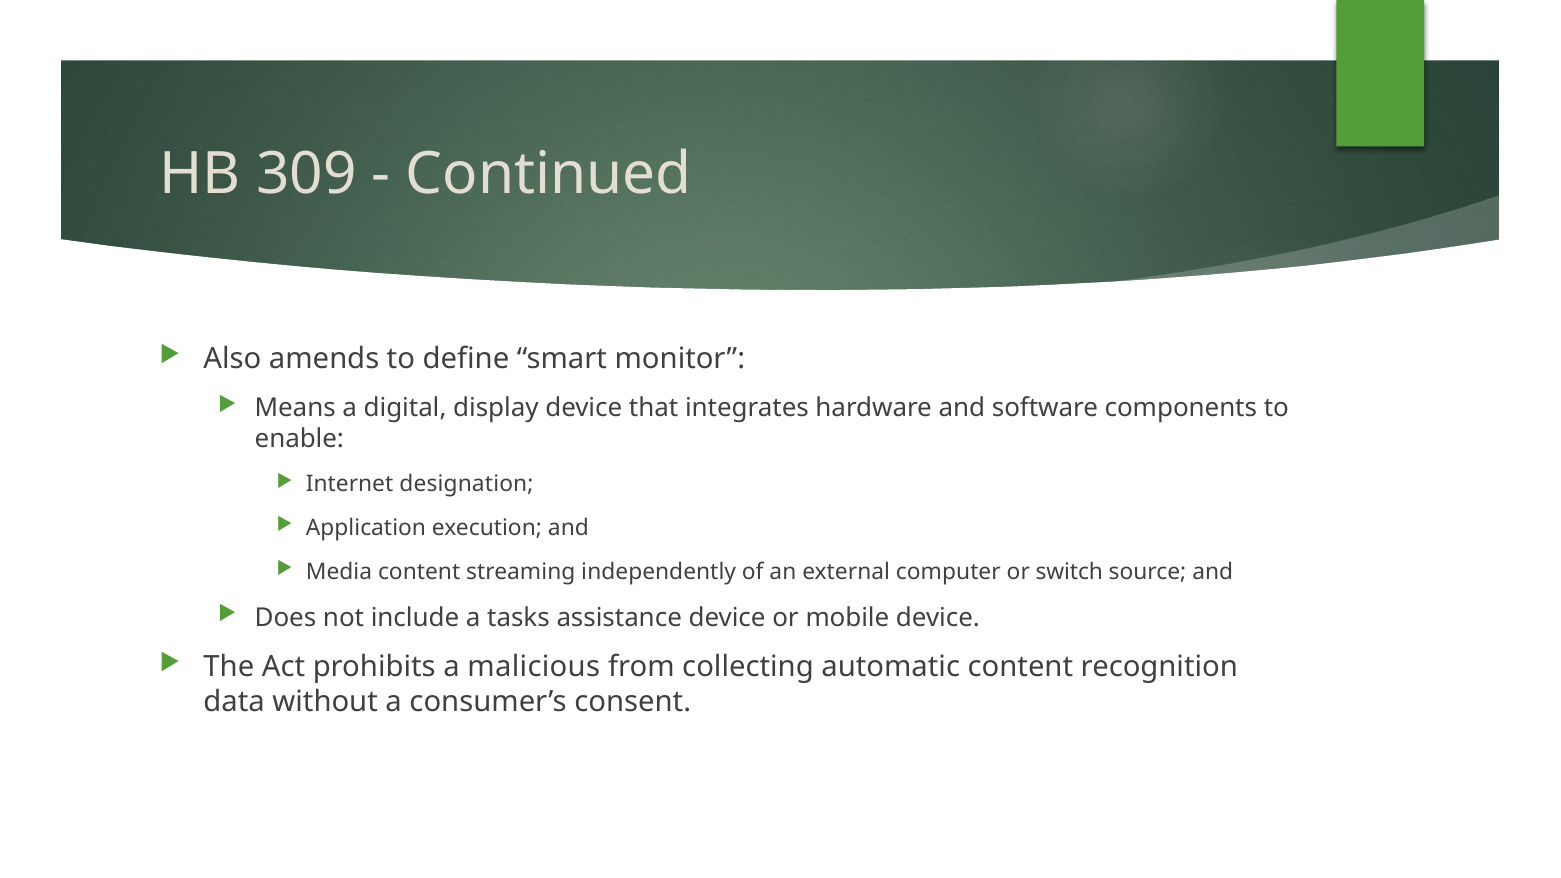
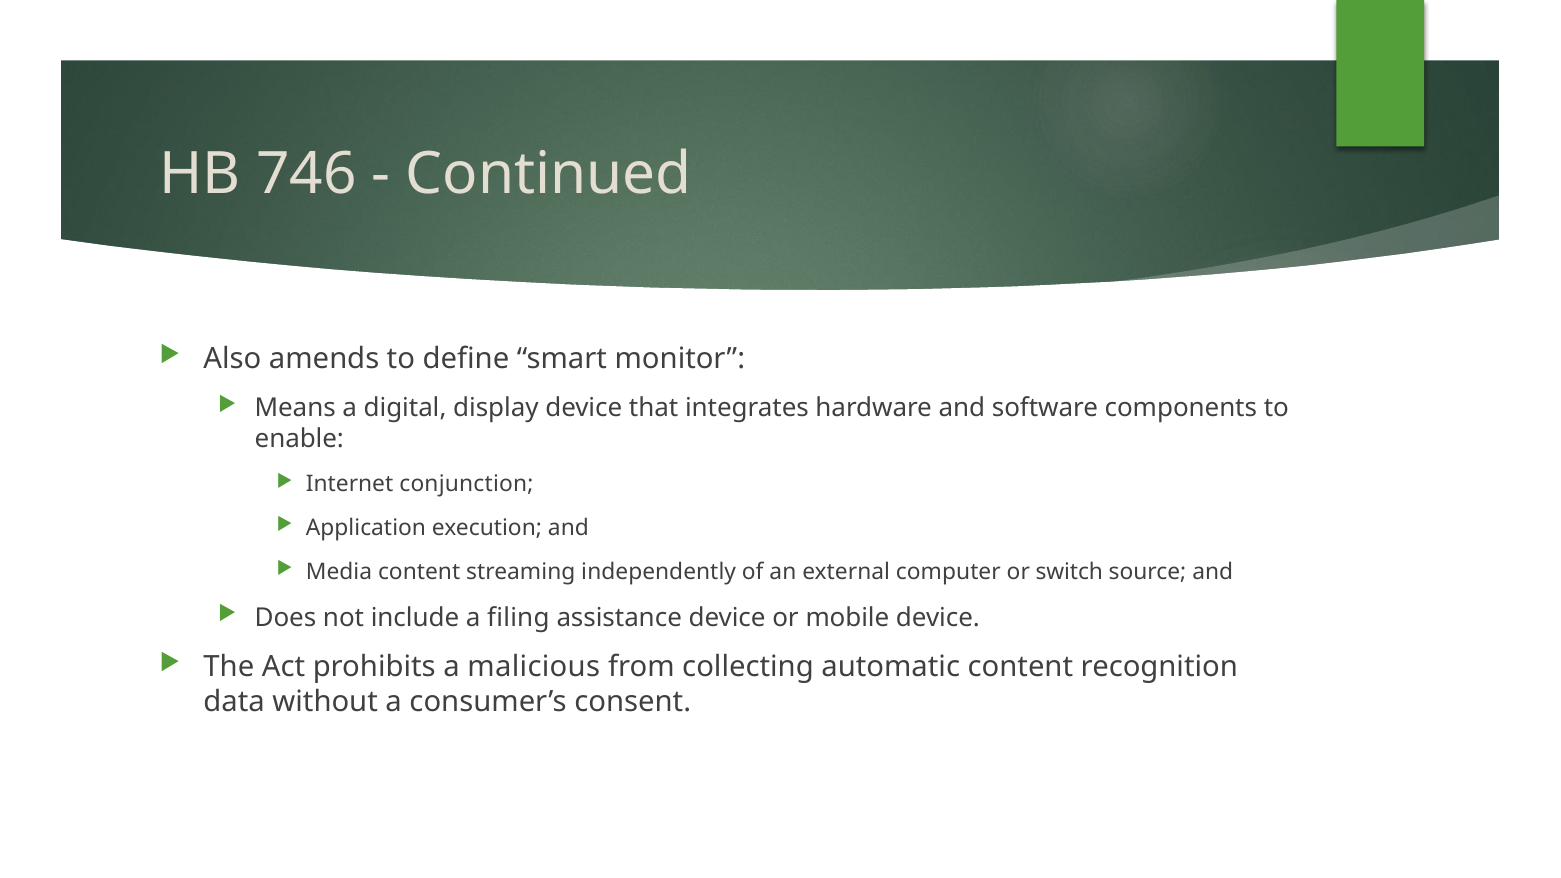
309: 309 -> 746 (306, 174)
designation: designation -> conjunction (466, 484)
tasks: tasks -> filing (518, 617)
